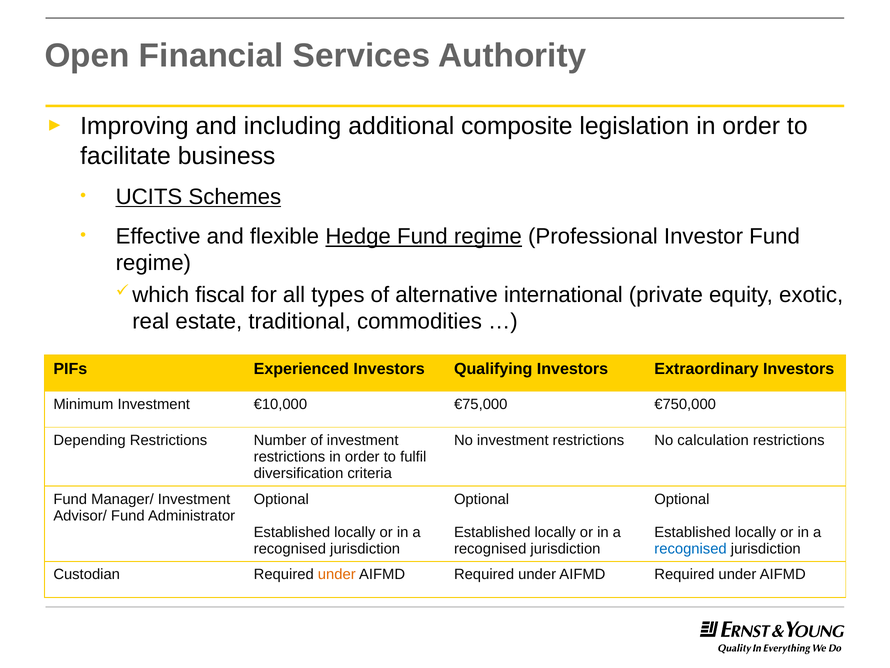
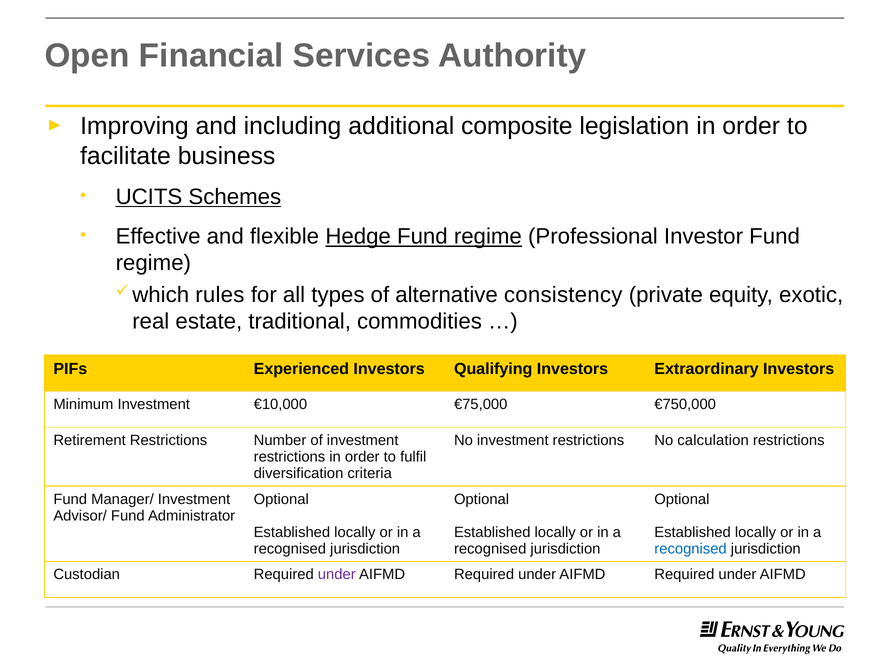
fiscal: fiscal -> rules (220, 294)
international: international -> consistency (563, 294)
Depending: Depending -> Retirement (90, 440)
under colour: orange -> purple (337, 574)
